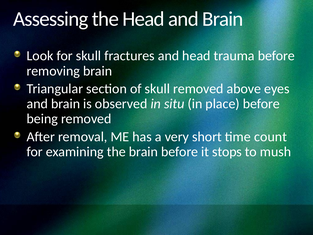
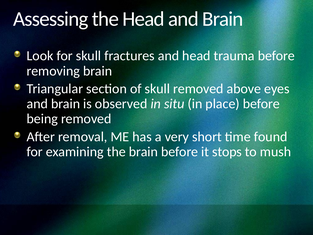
count: count -> found (271, 137)
